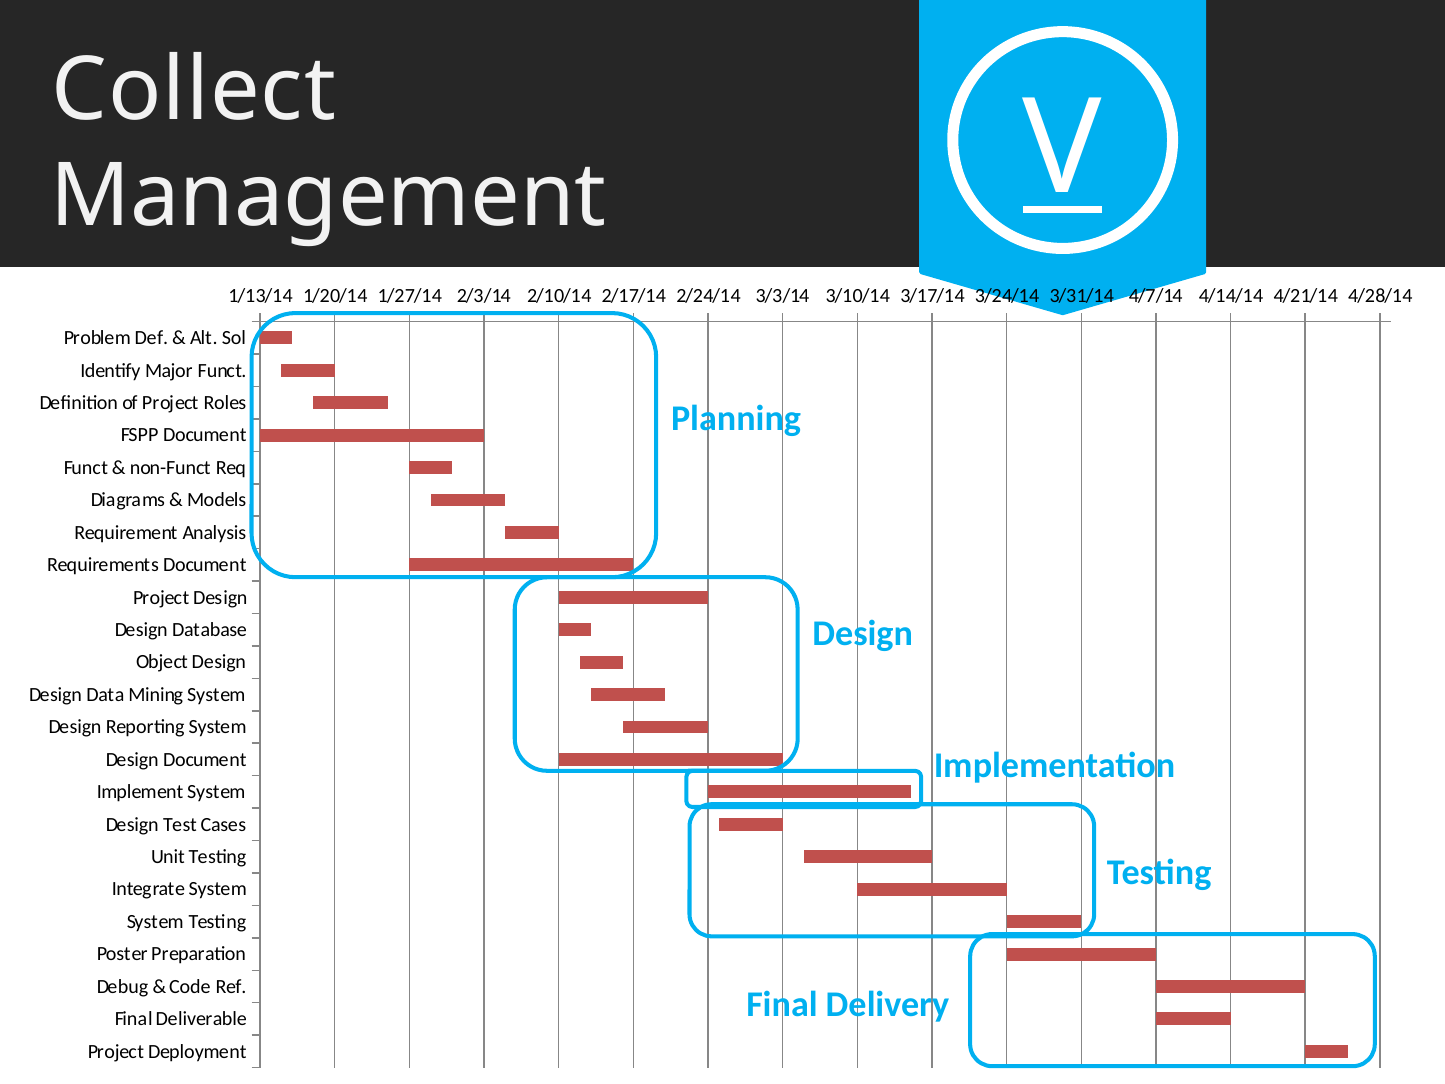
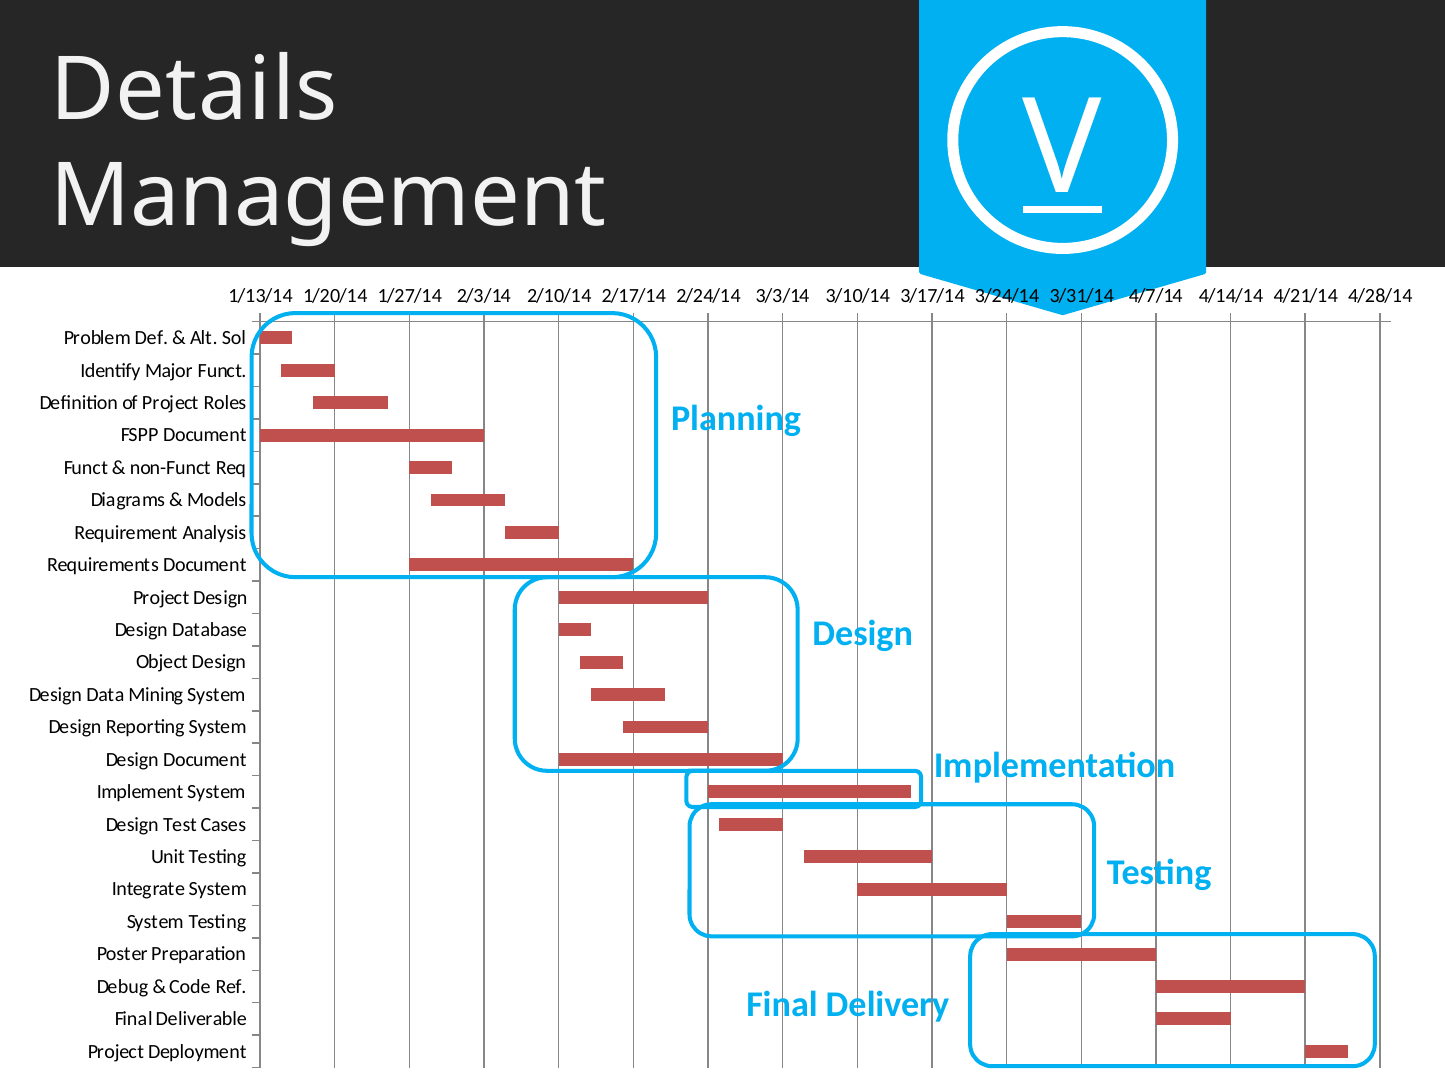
Collect: Collect -> Details (194, 90)
